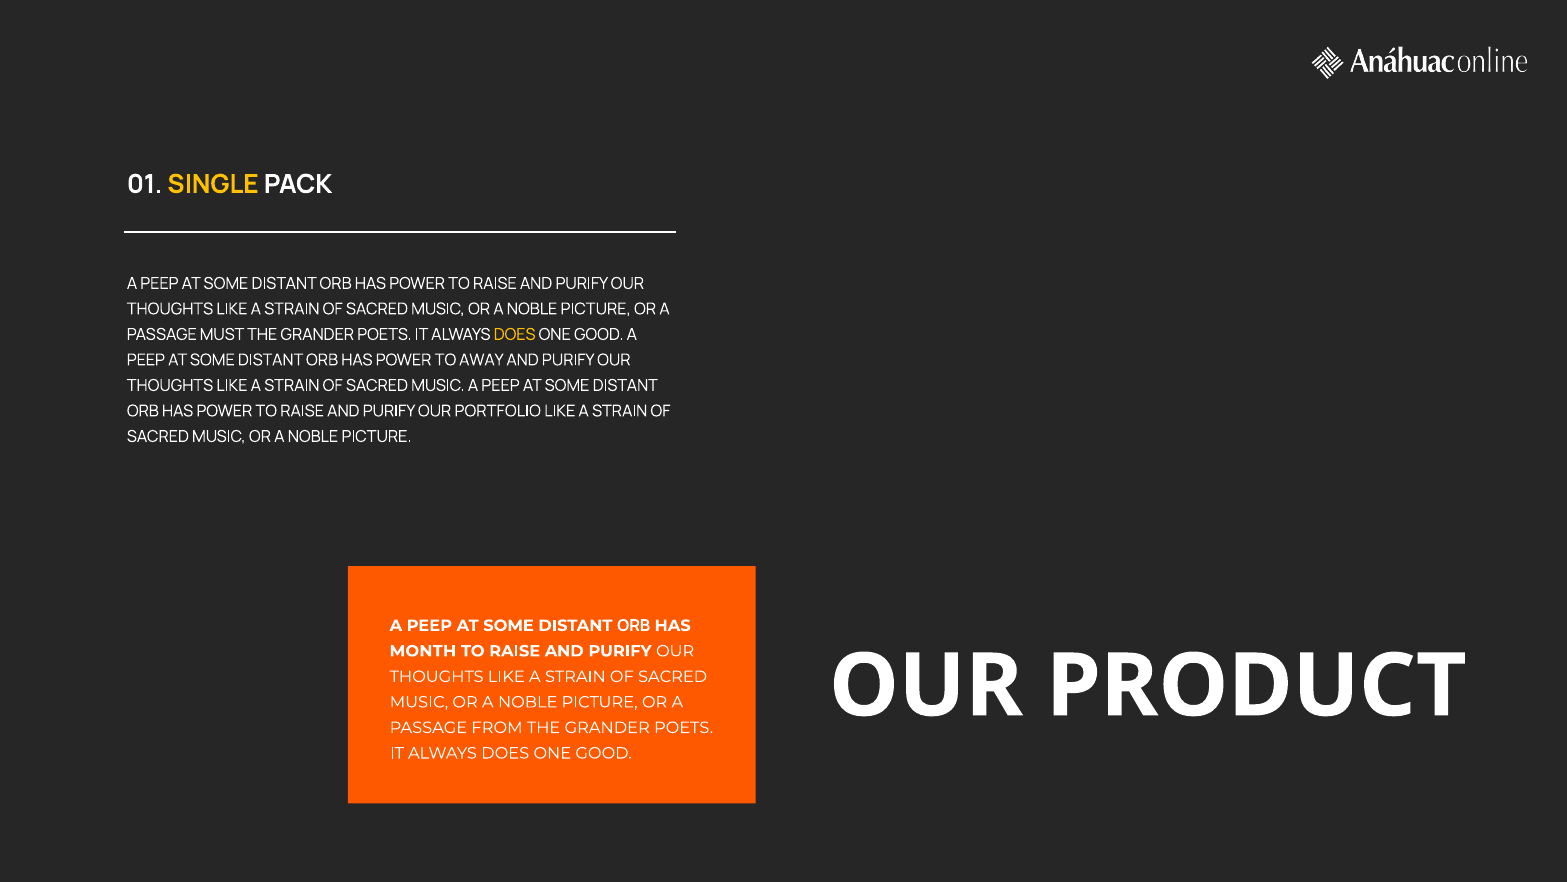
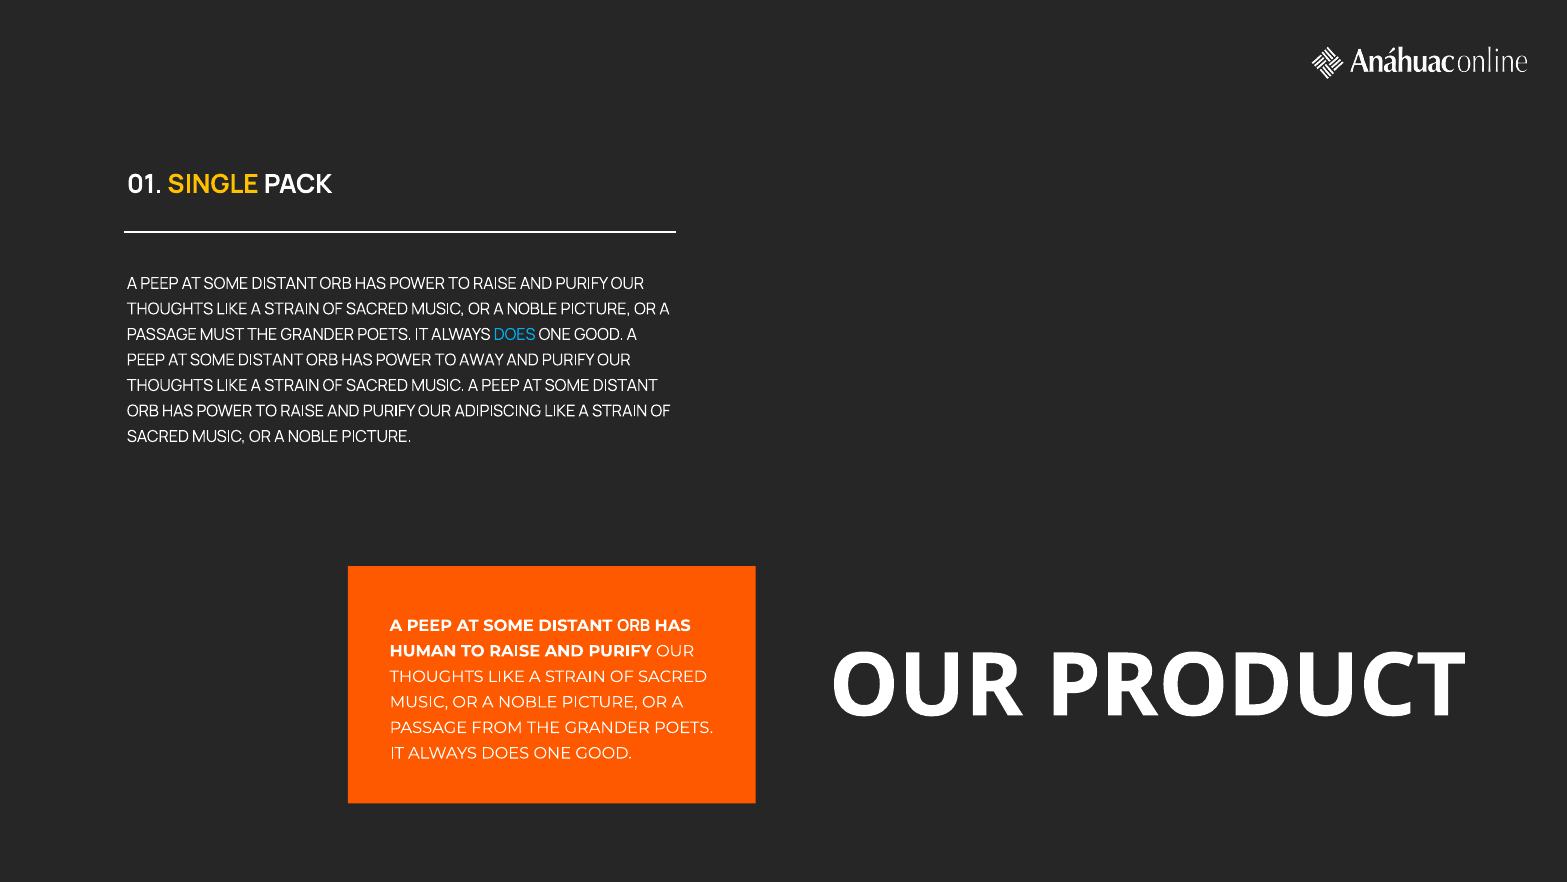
DOES colour: yellow -> light blue (515, 334)
PORTFOLIO: PORTFOLIO -> ADIPISCING (498, 411)
MONTH: MONTH -> HUMAN (423, 651)
